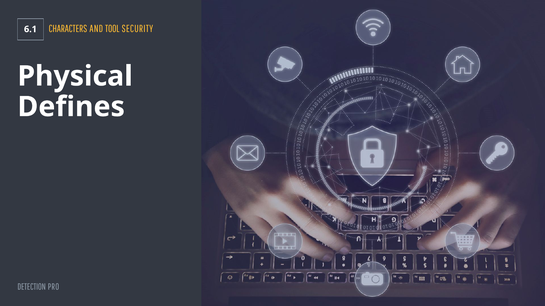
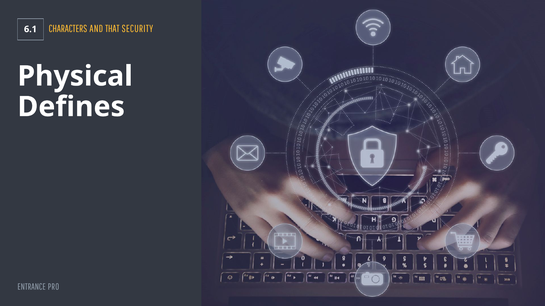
TOOL: TOOL -> THAT (112, 29)
DETECTION: DETECTION -> ENTRANCE (32, 287)
